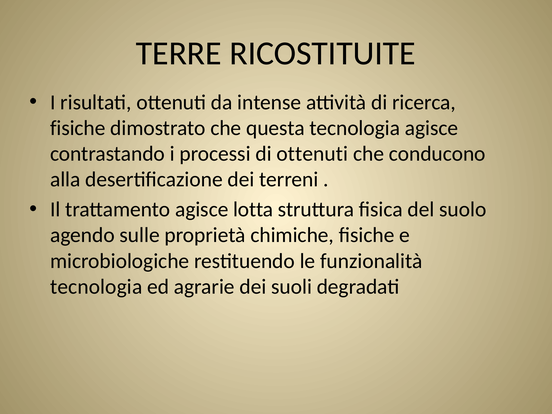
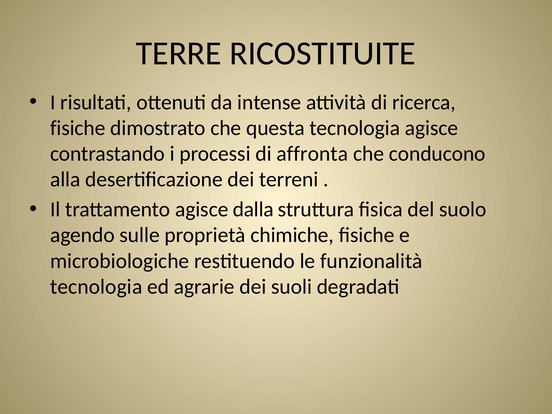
di ottenuti: ottenuti -> affronta (312, 154)
lotta: lotta -> dalla (253, 210)
